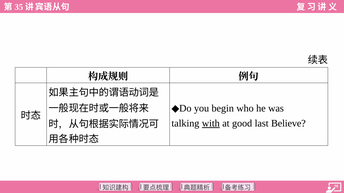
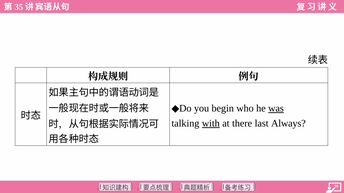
was underline: none -> present (276, 109)
good: good -> there (242, 124)
Believe: Believe -> Always (288, 124)
